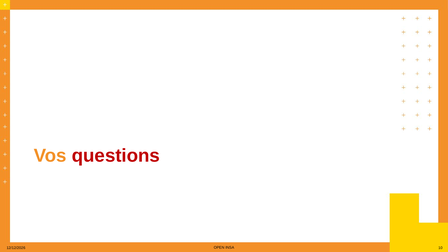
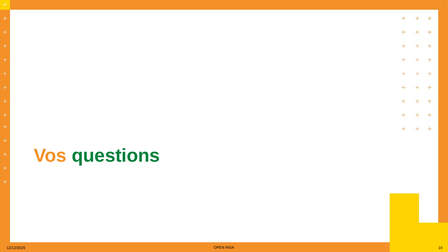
questions colour: red -> green (116, 156)
